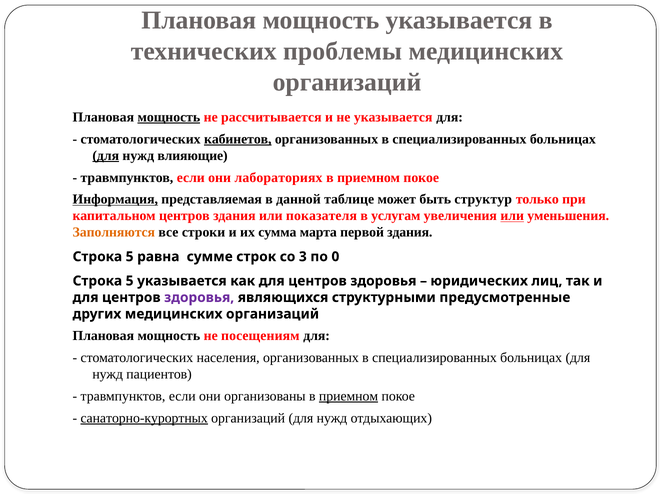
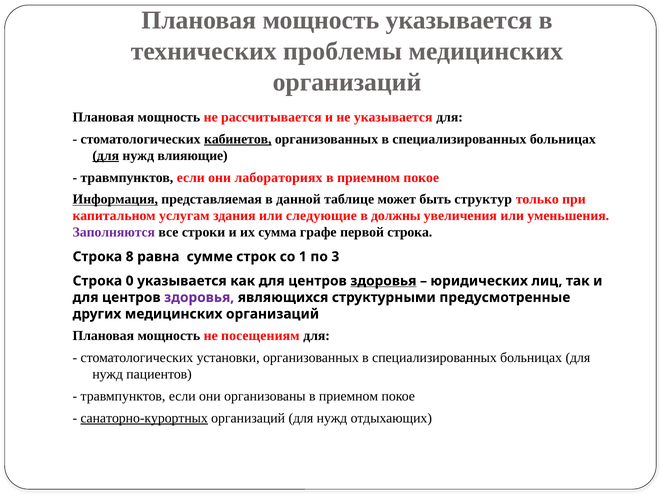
мощность underline: present -> none (169, 117)
капитальном центров: центров -> услугам (184, 216)
показателя: показателя -> следующие (321, 216)
услугам: услугам -> должны (396, 216)
или underline: present -> none (512, 216)
Заполняются colour: orange -> purple (114, 232)
марта: марта -> графе (318, 232)
первой здания: здания -> строка (410, 232)
5: 5 -> 8 (130, 257)
3: 3 -> 1 (303, 257)
0: 0 -> 3 (335, 257)
5: 5 -> 0 (130, 281)
здоровья underline: none -> present (383, 281)
населения: населения -> установки (228, 358)
приемном underline: present -> none (349, 396)
